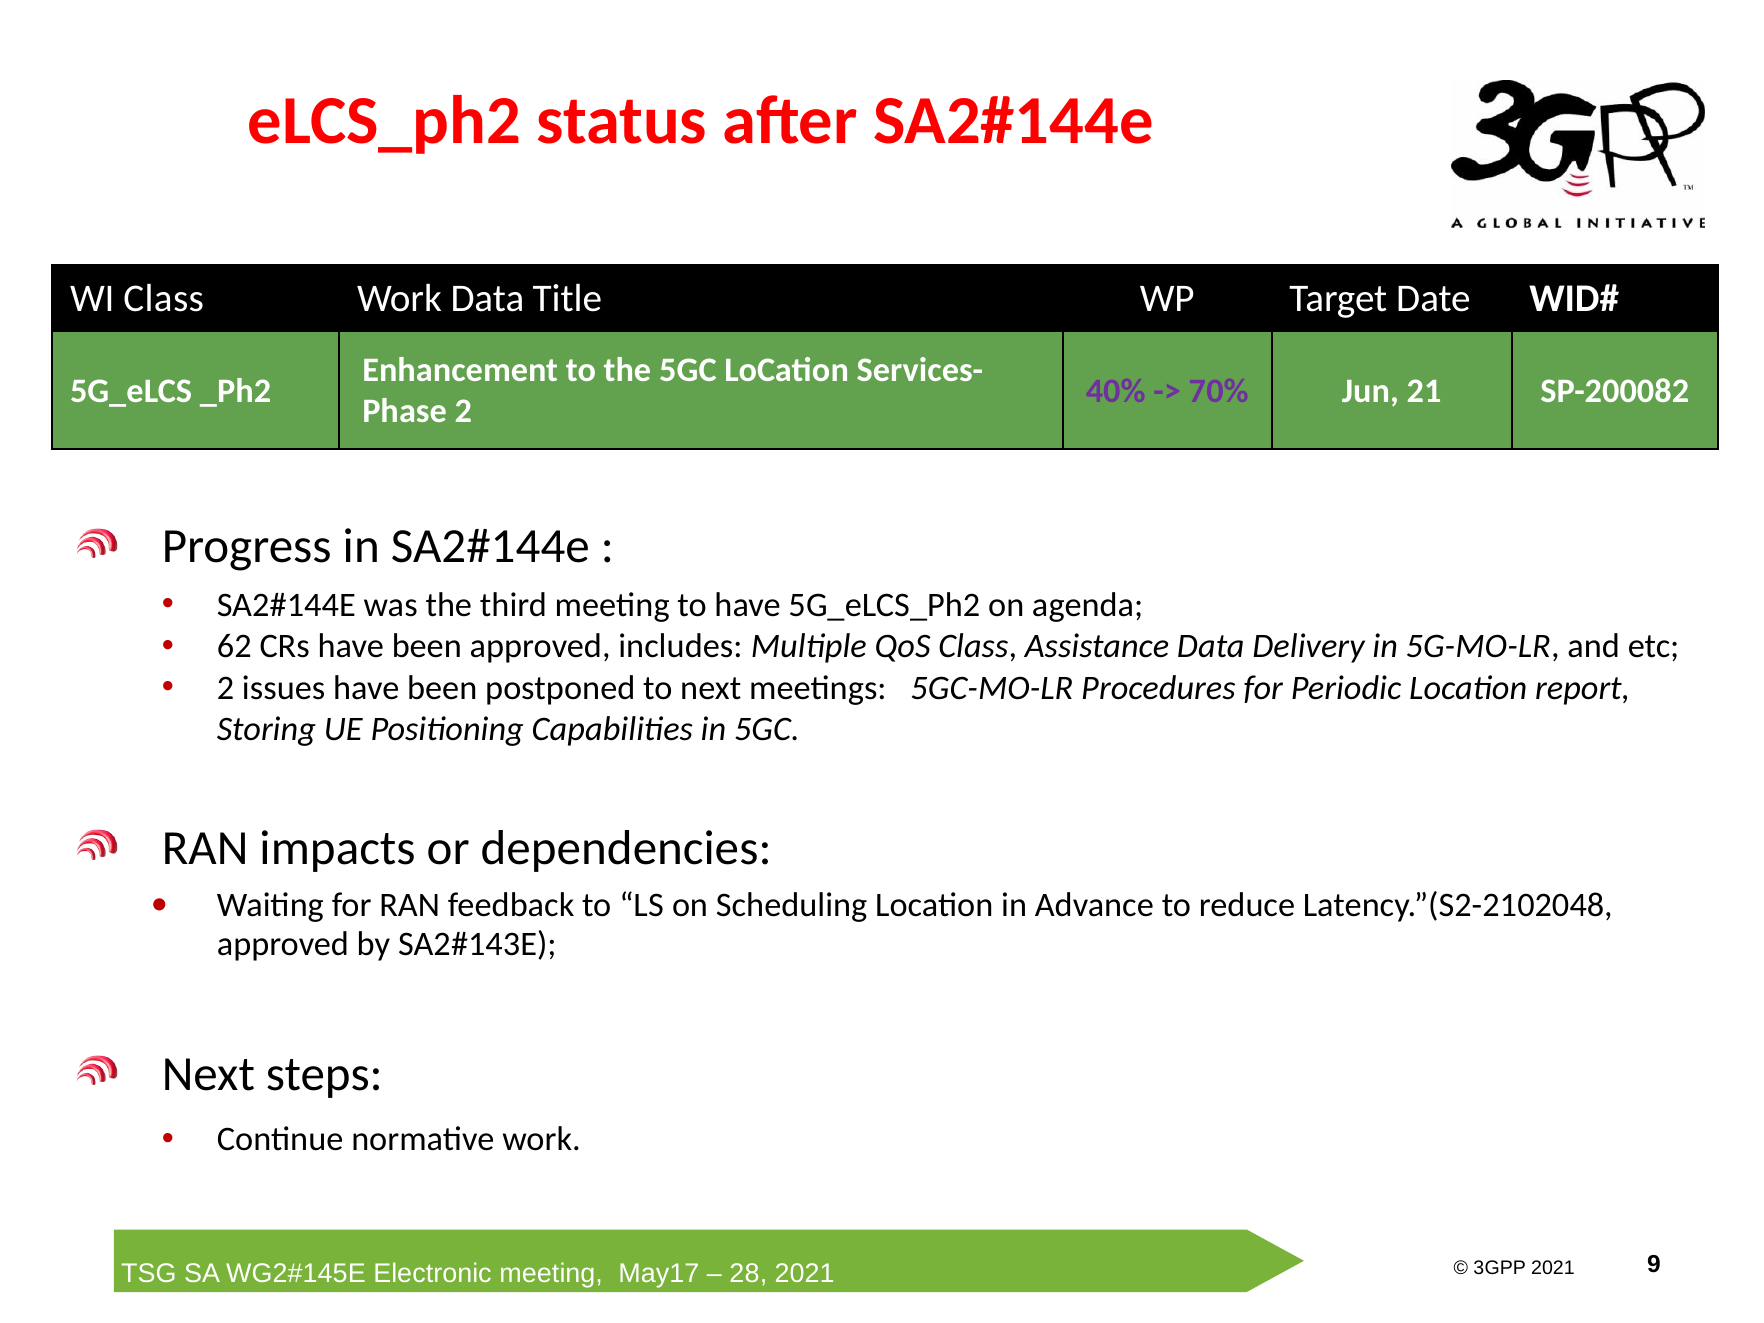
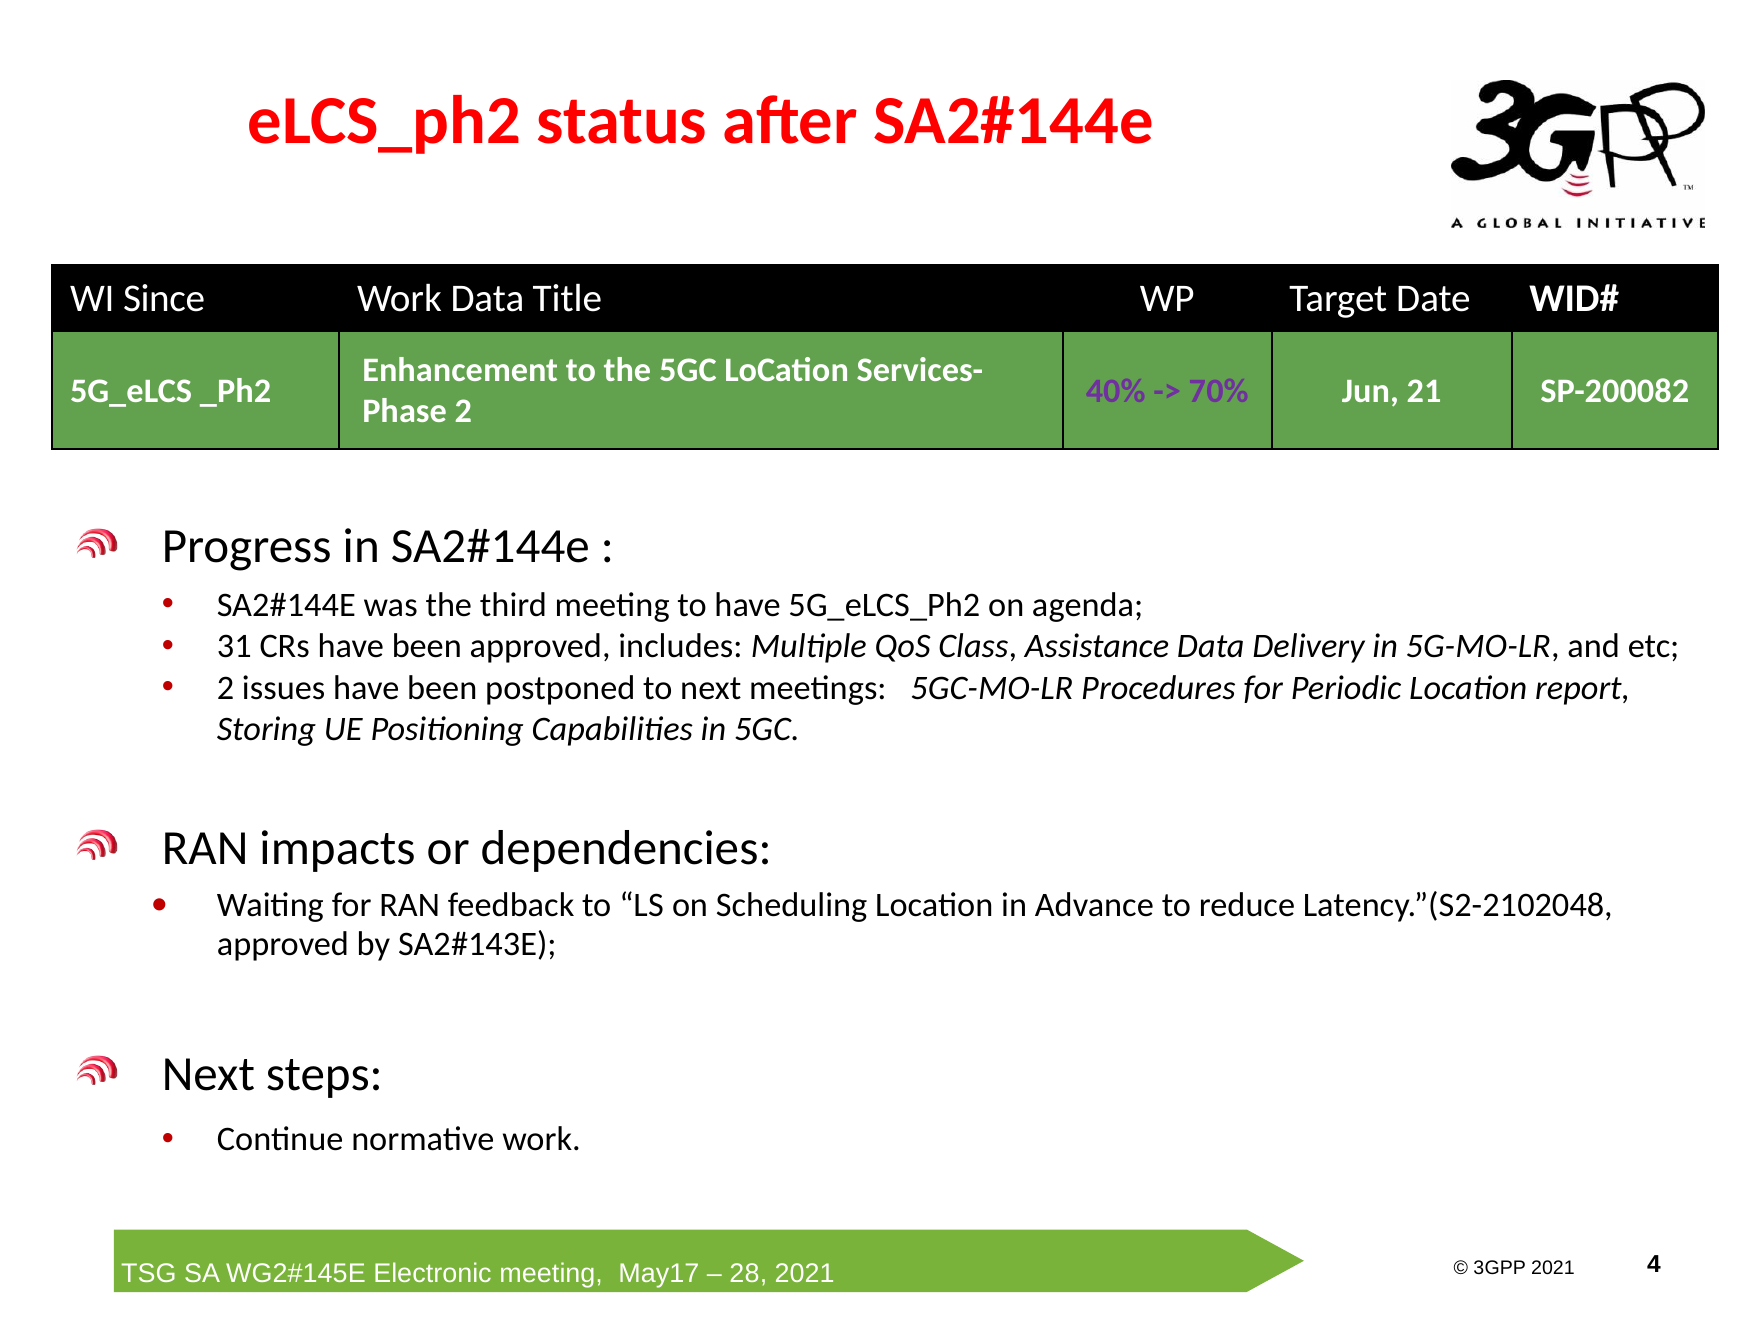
WI Class: Class -> Since (164, 299)
62: 62 -> 31 (234, 647)
9: 9 -> 4 (1654, 1265)
